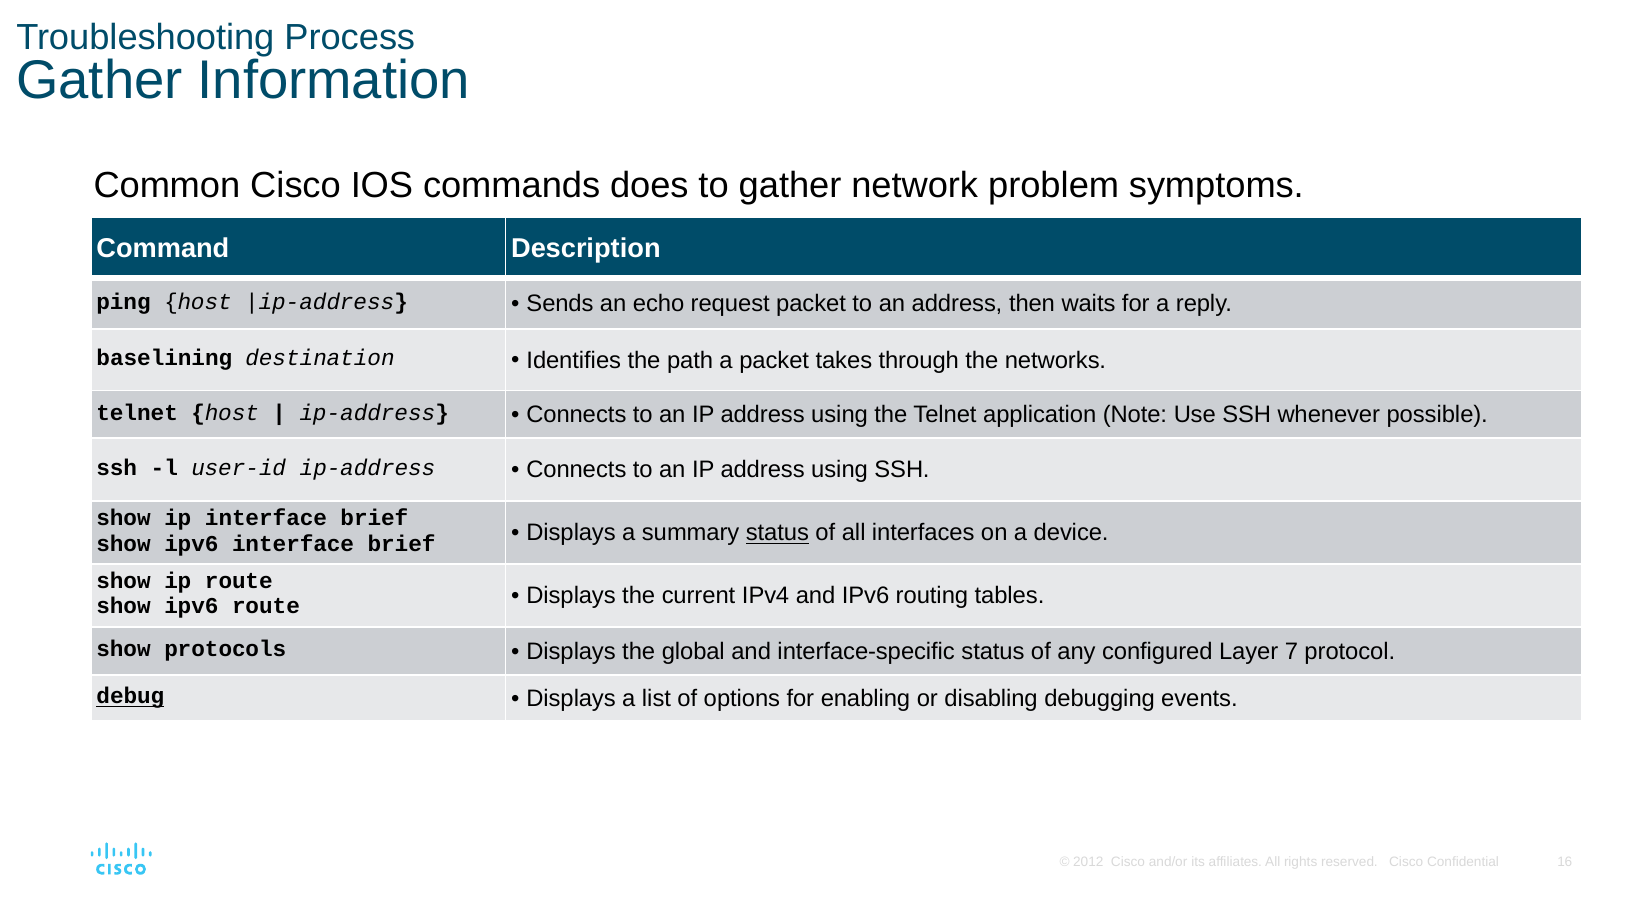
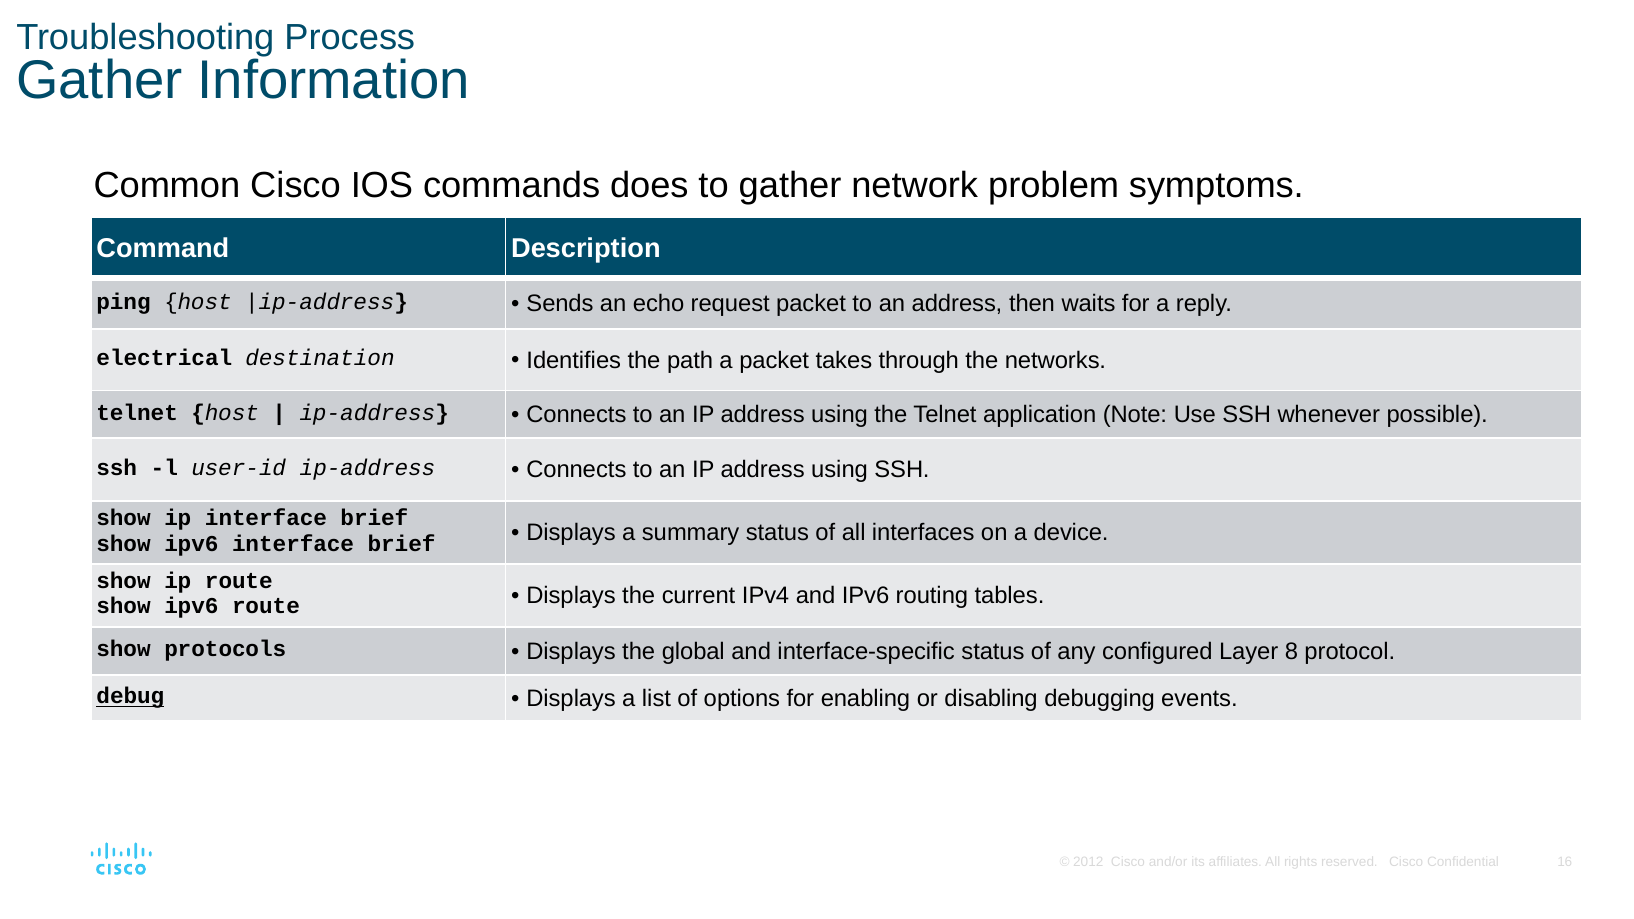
baselining: baselining -> electrical (164, 358)
status underline: present -> none (777, 533)
7: 7 -> 8 (1291, 651)
